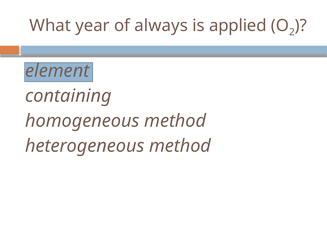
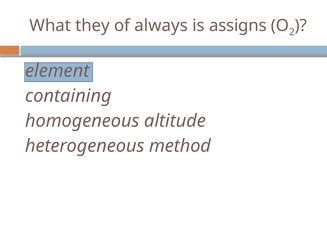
year: year -> they (92, 26)
applied: applied -> assigns (238, 26)
homogeneous method: method -> altitude (175, 121)
